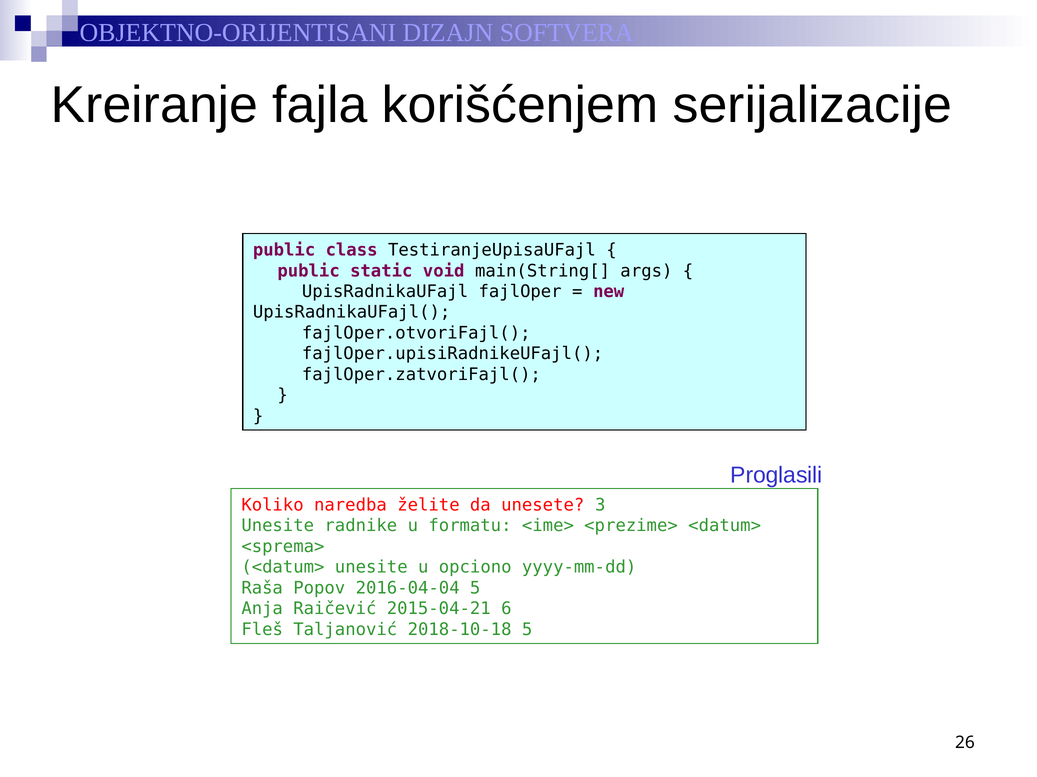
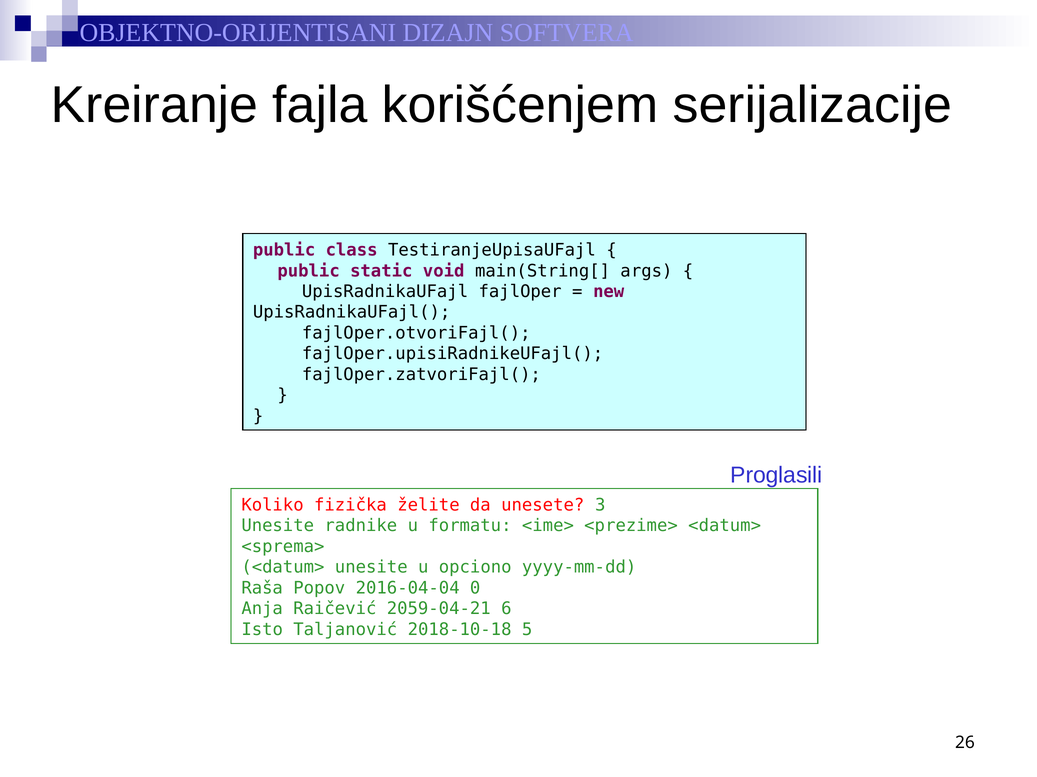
naredba: naredba -> fizička (350, 505)
2016-04-04 5: 5 -> 0 (475, 588)
2015-04-21: 2015-04-21 -> 2059-04-21 (439, 609)
Fleš: Fleš -> Isto (262, 630)
